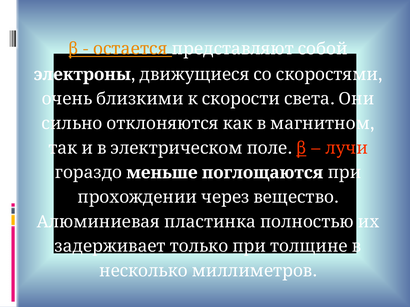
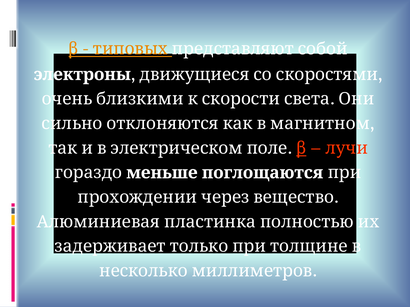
остается: остается -> типовых (130, 49)
